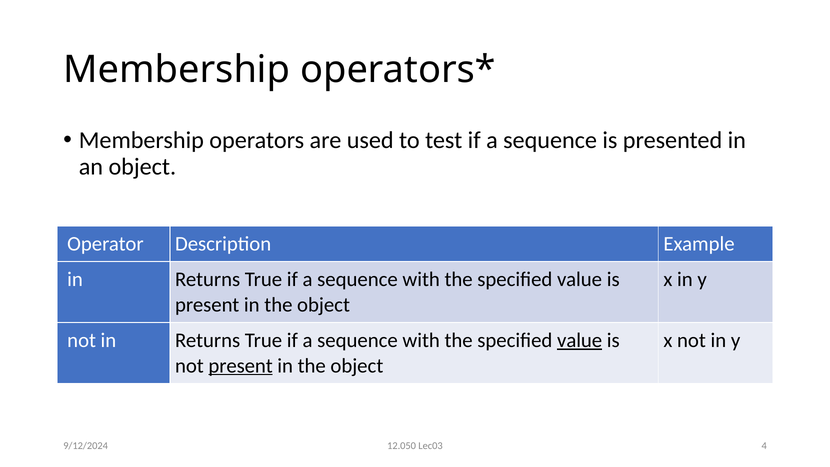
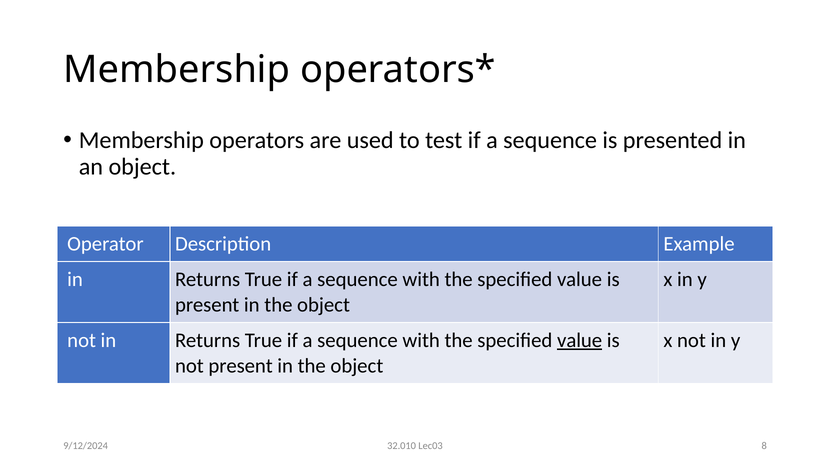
present underline: present -> none (241, 366)
12.050: 12.050 -> 32.010 (402, 446)
4: 4 -> 8 (764, 446)
